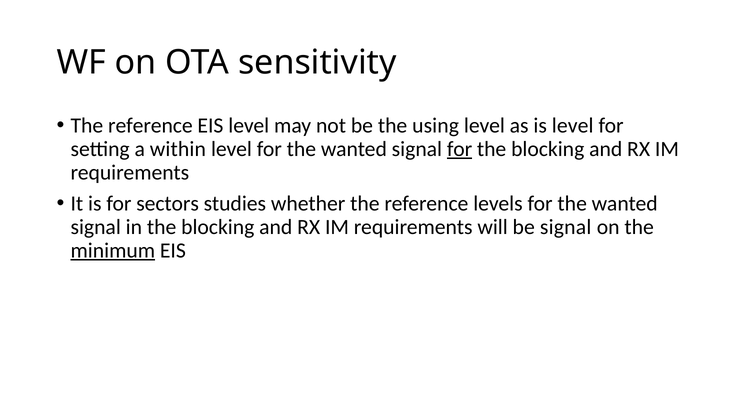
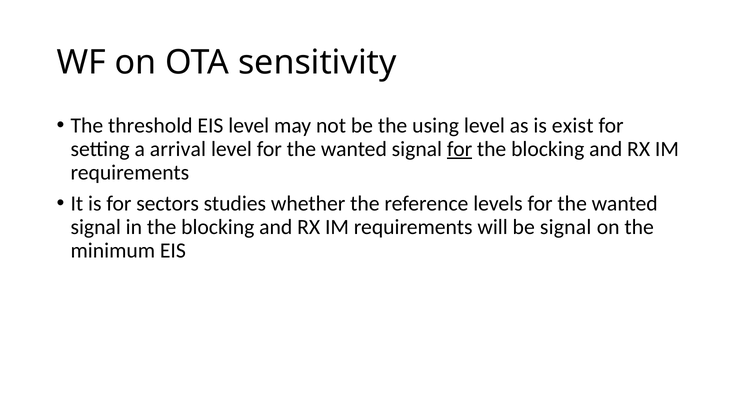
reference: reference -> threshold (150, 126)
is level: level -> exist (573, 126)
within: within -> arrival (178, 149)
minimum underline: present -> none (113, 250)
